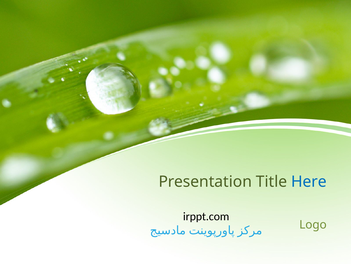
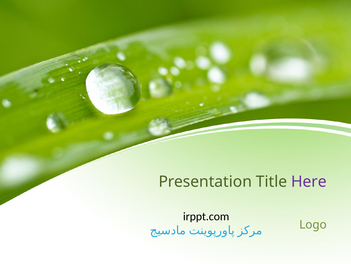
Here colour: blue -> purple (309, 181)
